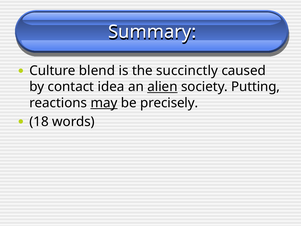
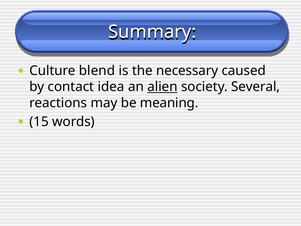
succinctly: succinctly -> necessary (187, 71)
Putting: Putting -> Several (256, 87)
may underline: present -> none (104, 103)
precisely: precisely -> meaning (169, 103)
18: 18 -> 15 (39, 122)
